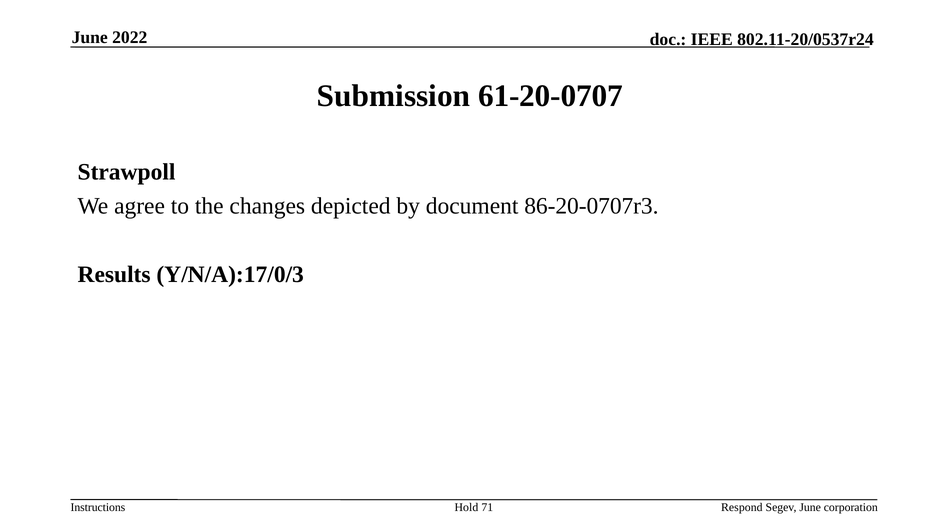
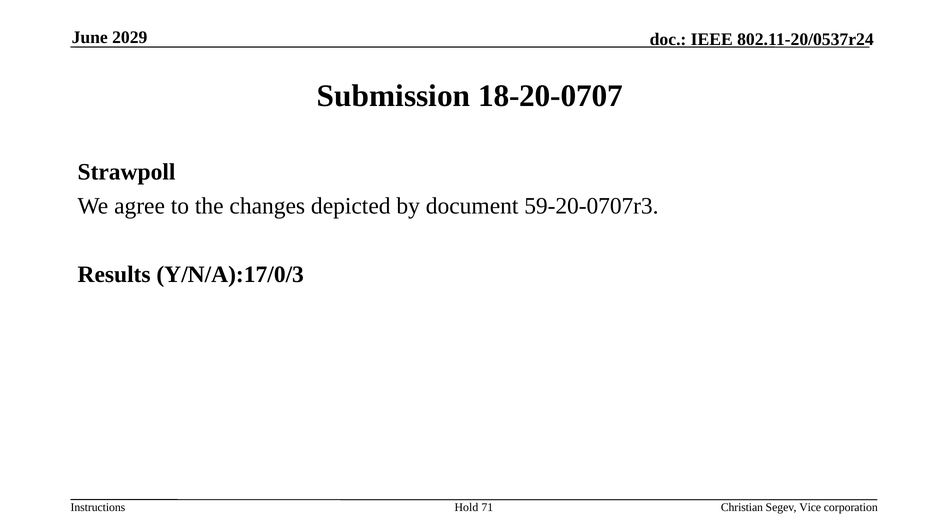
2022: 2022 -> 2029 (130, 37)
61-20-0707: 61-20-0707 -> 18-20-0707 (550, 96)
86-20-0707r3: 86-20-0707r3 -> 59-20-0707r3 (591, 206)
Respond: Respond -> Christian (742, 507)
Segev June: June -> Vice (810, 507)
